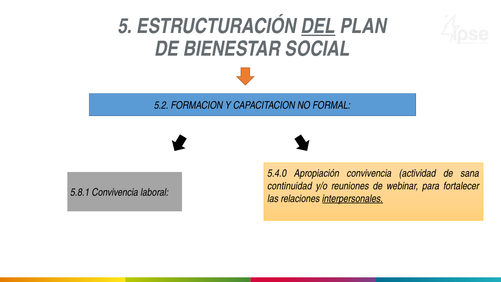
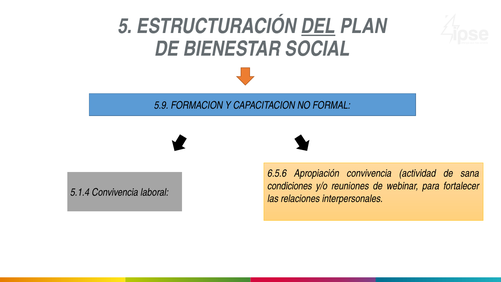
5.2: 5.2 -> 5.9 (161, 105)
5.4.0: 5.4.0 -> 6.5.6 (277, 173)
continuidad: continuidad -> condiciones (290, 186)
5.8.1: 5.8.1 -> 5.1.4 (80, 192)
interpersonales underline: present -> none (353, 198)
